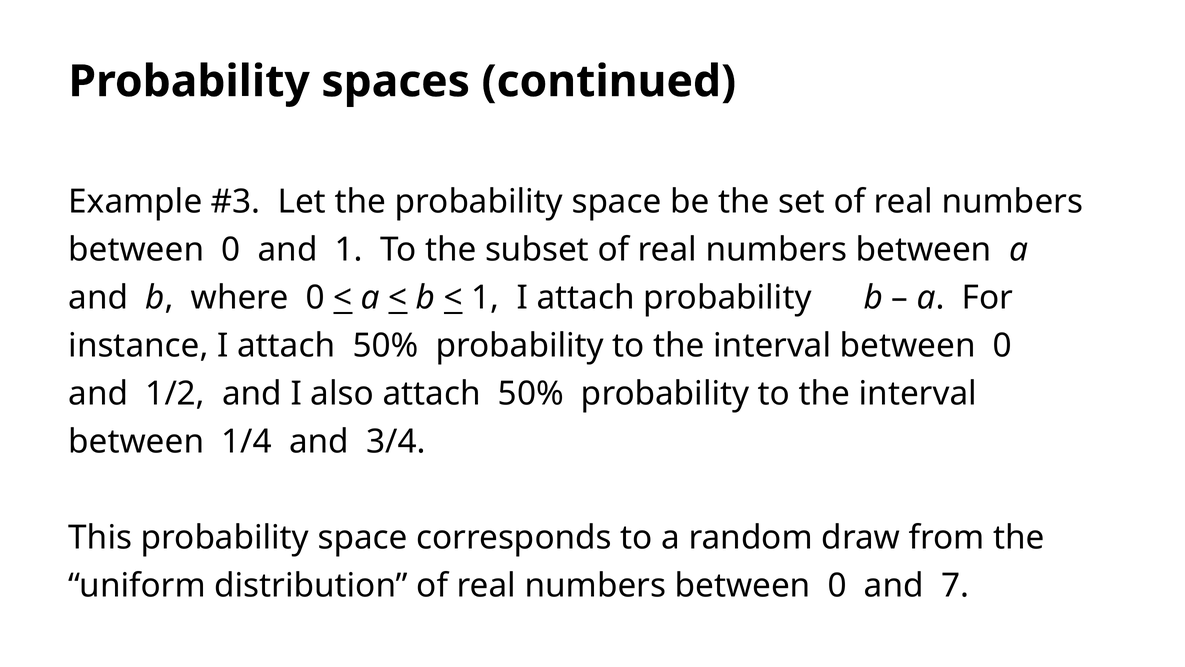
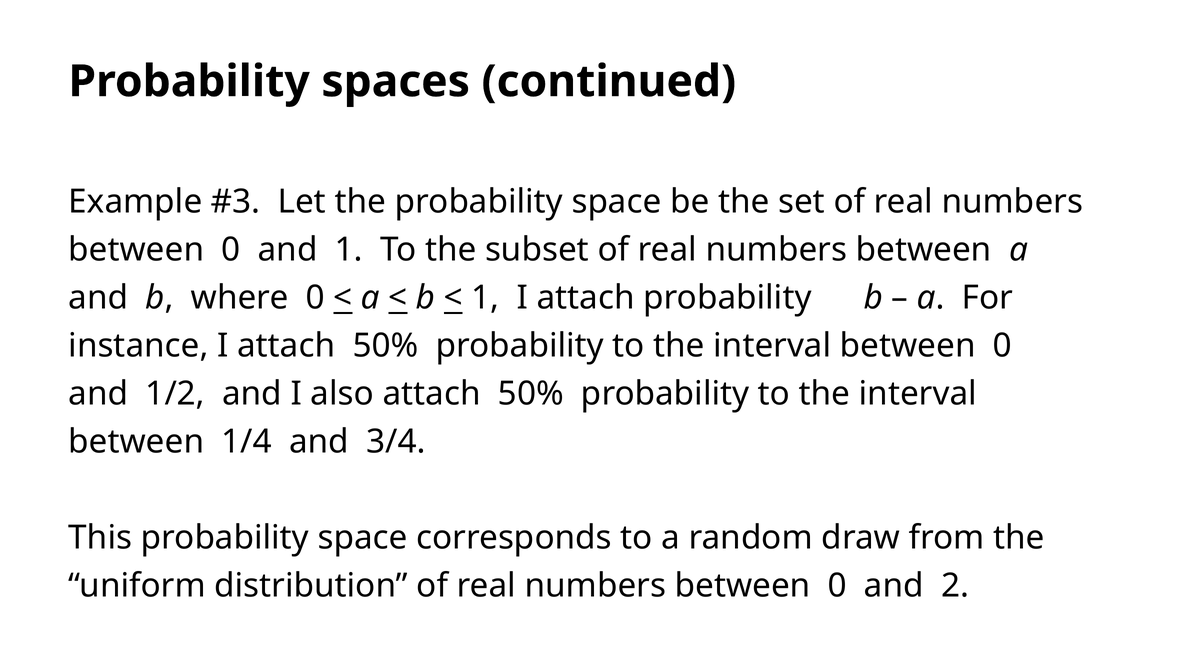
7: 7 -> 2 (955, 586)
